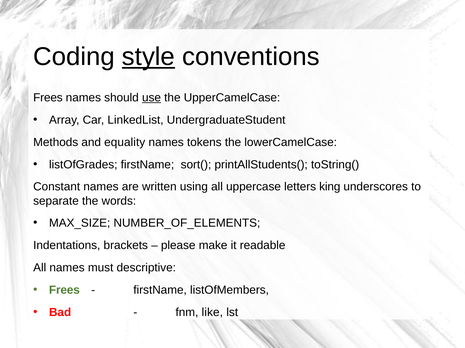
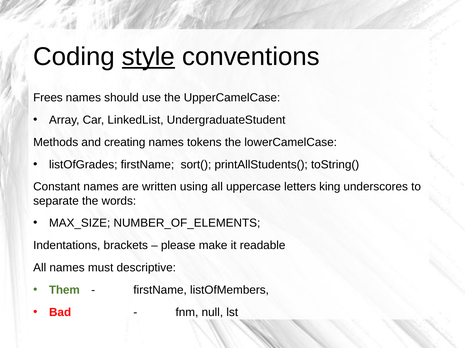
use underline: present -> none (152, 98)
equality: equality -> creating (125, 142)
Frees: Frees -> Them (64, 291)
like: like -> null (212, 313)
